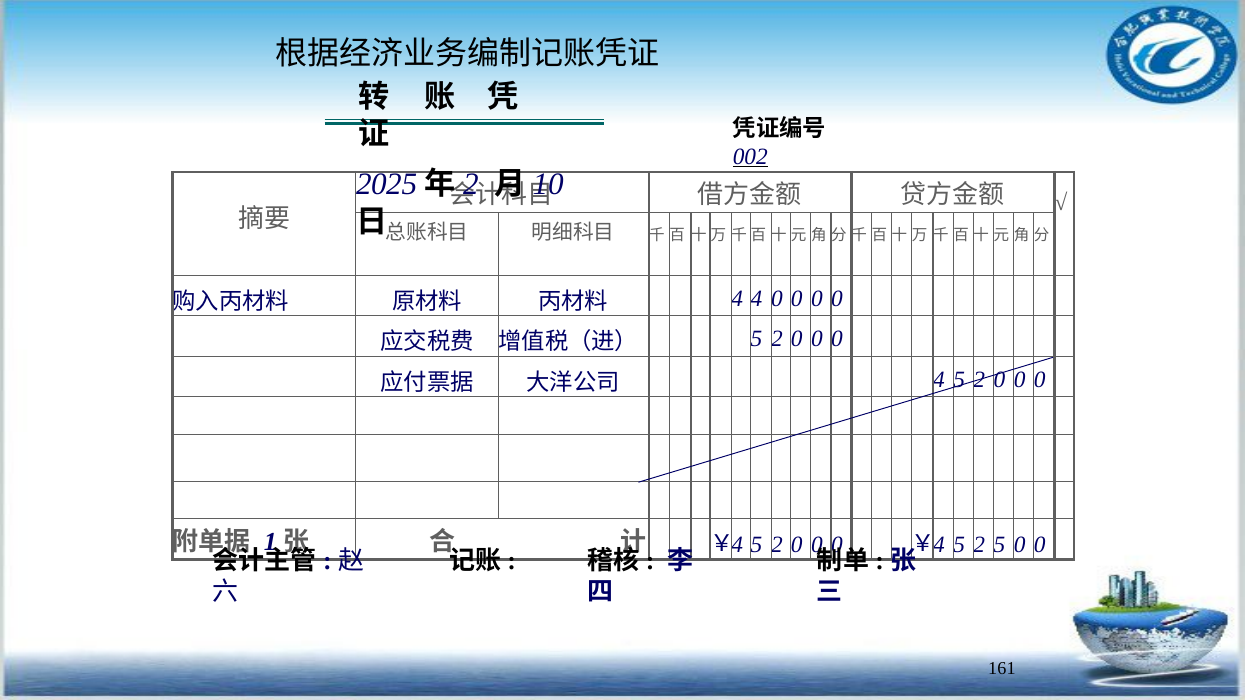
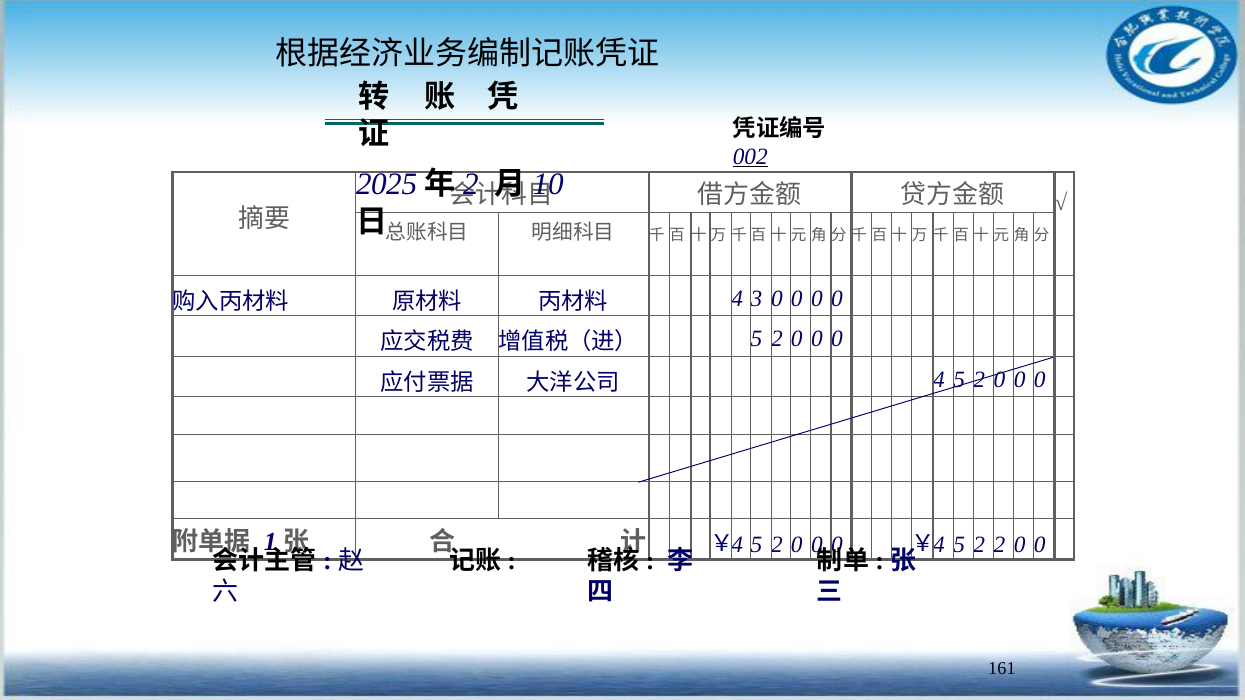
4 4: 4 -> 3 (757, 298)
2 5: 5 -> 2 (999, 545)
